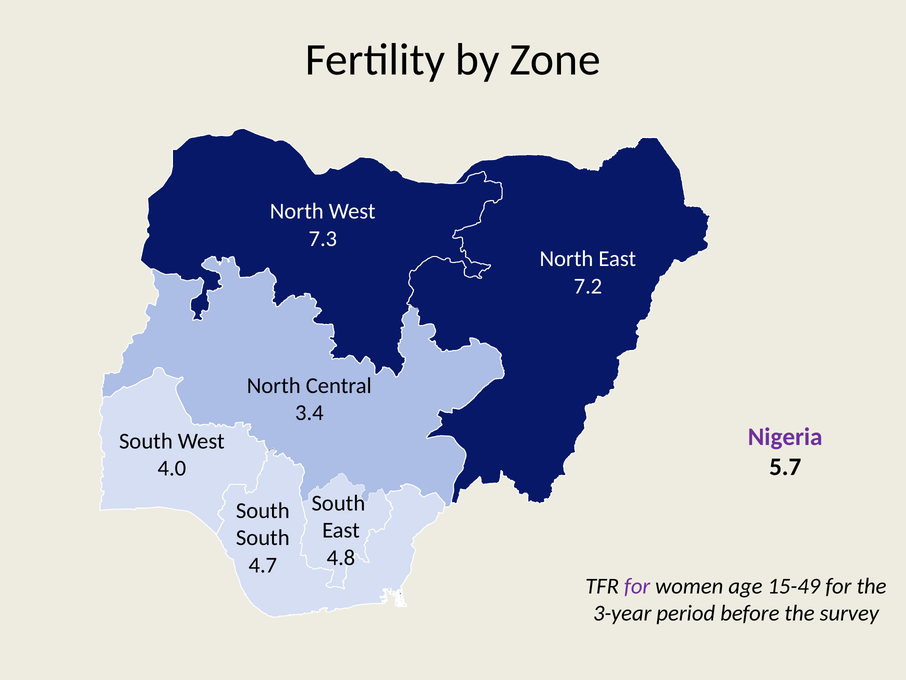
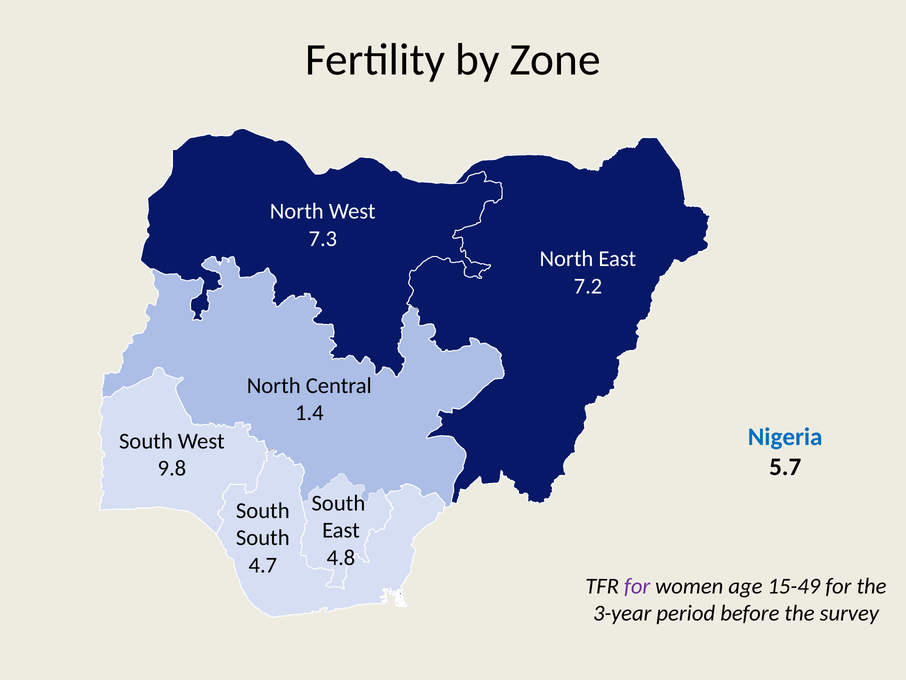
3.4: 3.4 -> 1.4 (309, 413)
Nigeria colour: purple -> blue (785, 437)
4.0: 4.0 -> 9.8 (172, 468)
